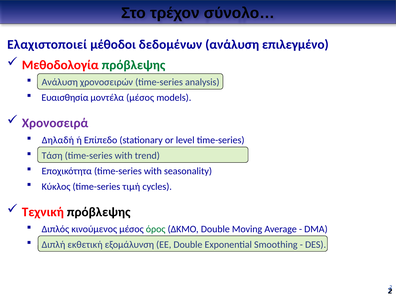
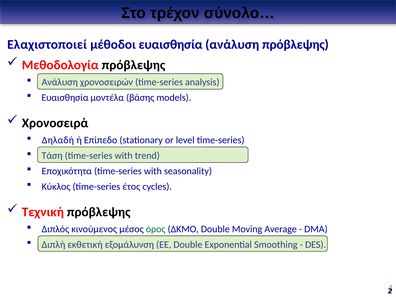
μέθοδοι δεδομένων: δεδομένων -> ευαισθησία (171, 44)
ανάλυση επιλεγμένο: επιλεγμένο -> πρόβλεψης (295, 44)
πρόβλεψης colour: green -> black (133, 65)
μοντέλα μέσος: μέσος -> βάσης (140, 98)
Χρονοσειρά colour: purple -> black (55, 123)
τιμή: τιμή -> έτος (131, 187)
